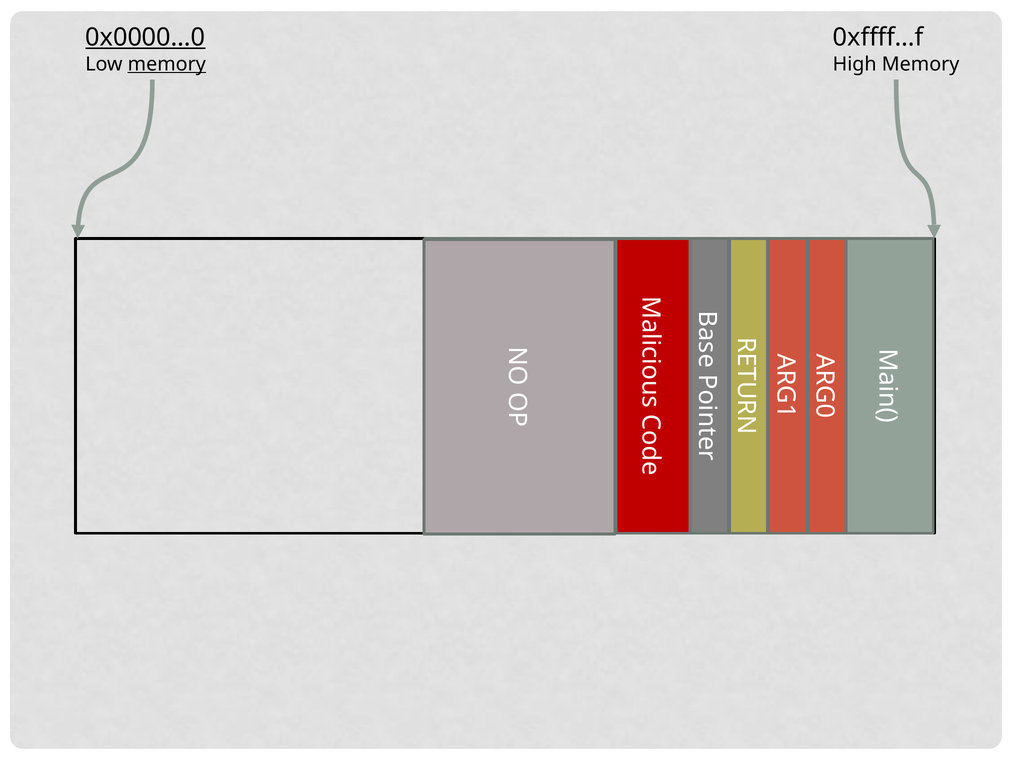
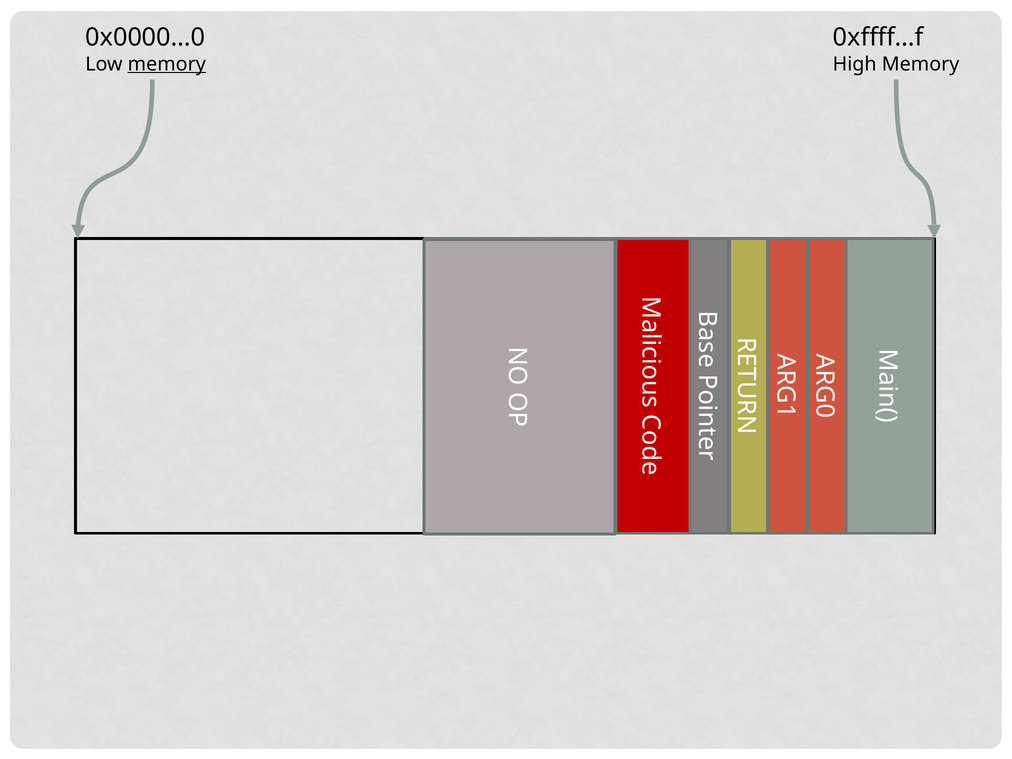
0x0000…0 underline: present -> none (145, 38)
